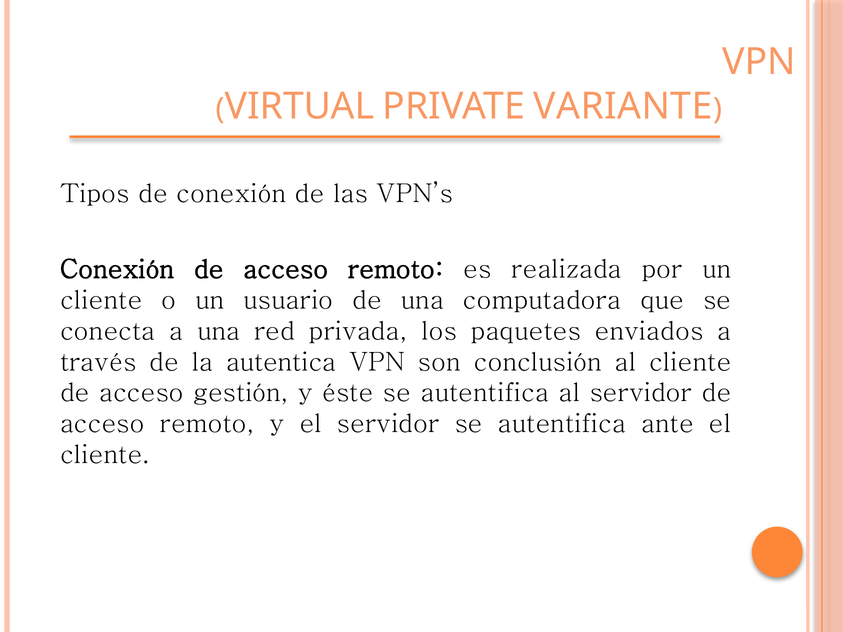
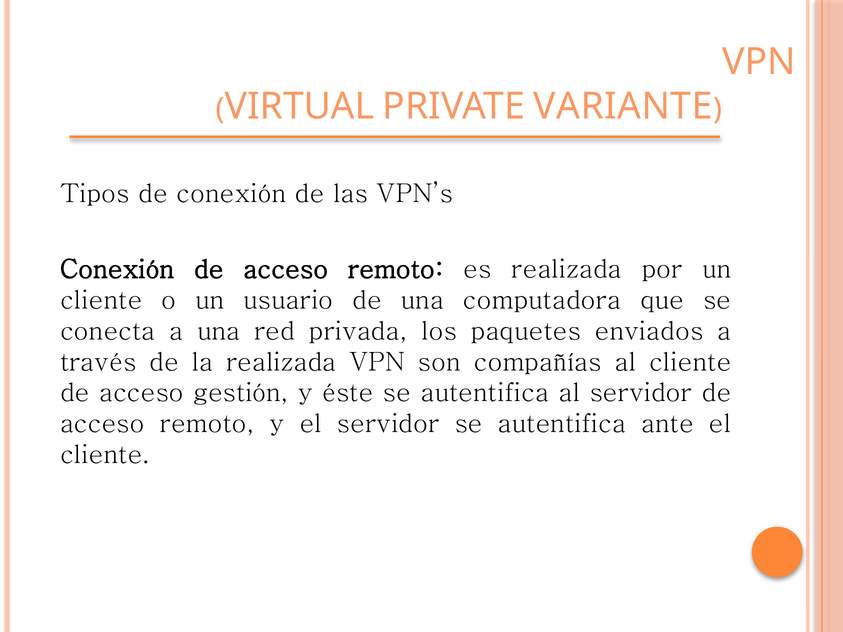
la autentica: autentica -> realizada (281, 362)
conclusión: conclusión -> compañías (538, 362)
